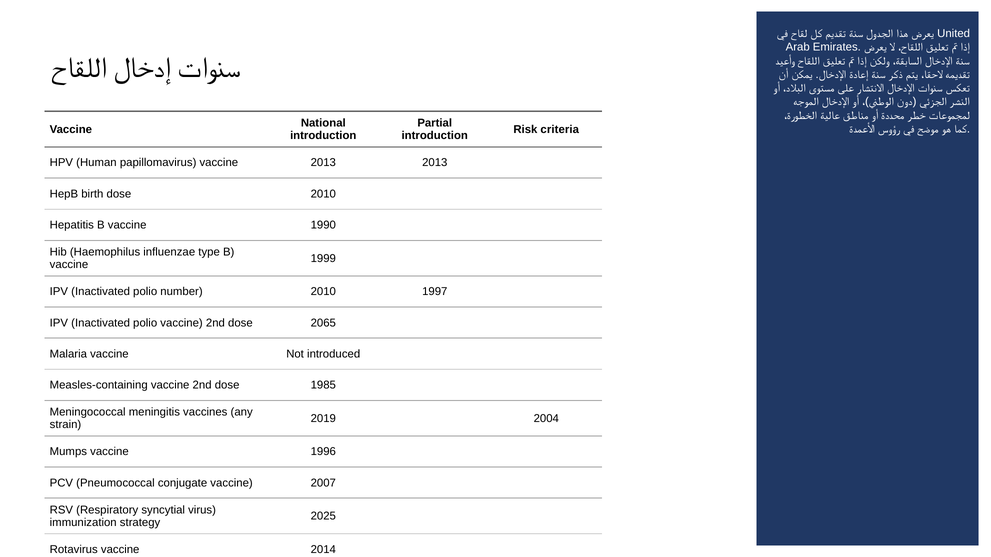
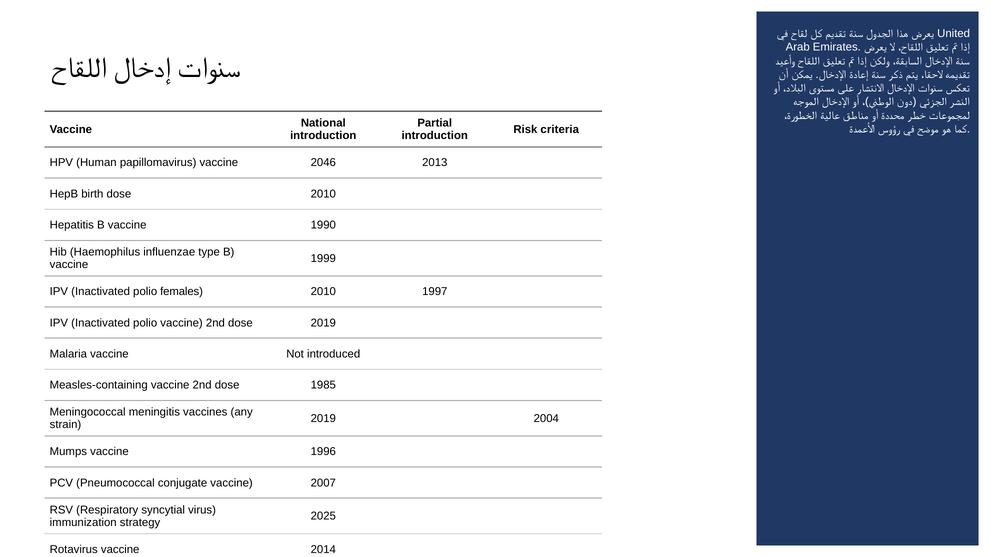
vaccine 2013: 2013 -> 2046 (323, 163)
number: number -> females (182, 292)
dose 2065: 2065 -> 2019 (323, 323)
